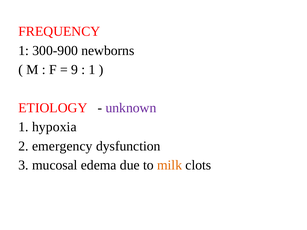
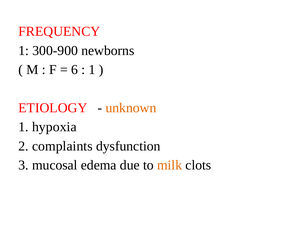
9: 9 -> 6 (75, 70)
unknown colour: purple -> orange (131, 108)
emergency: emergency -> complaints (62, 146)
